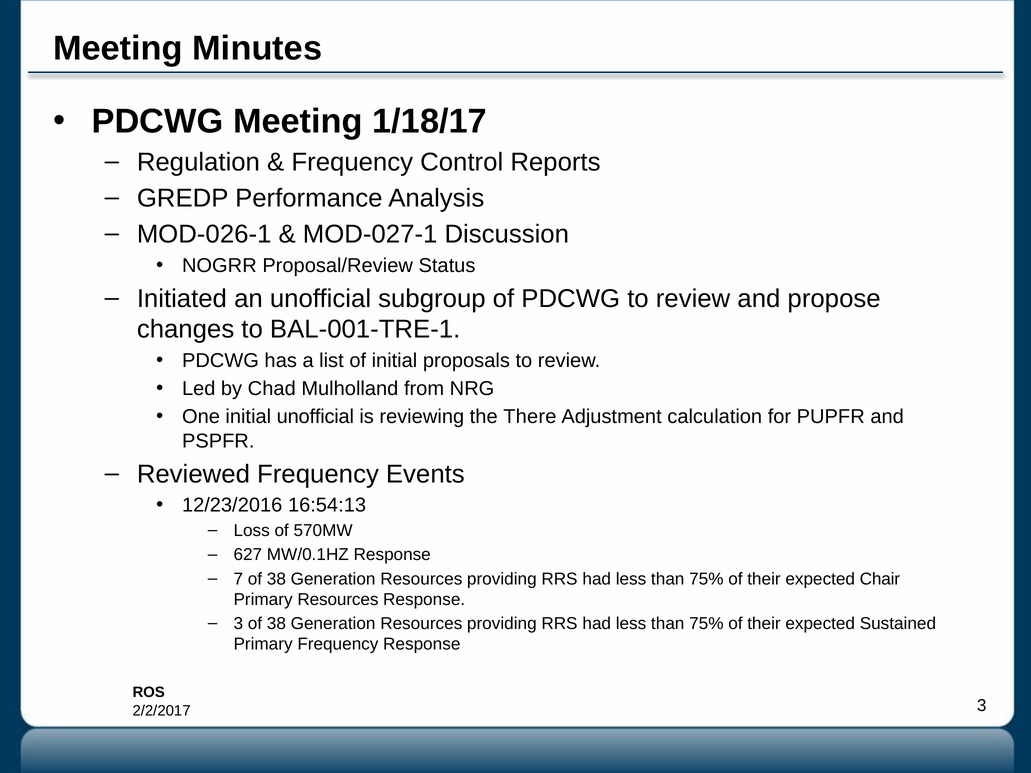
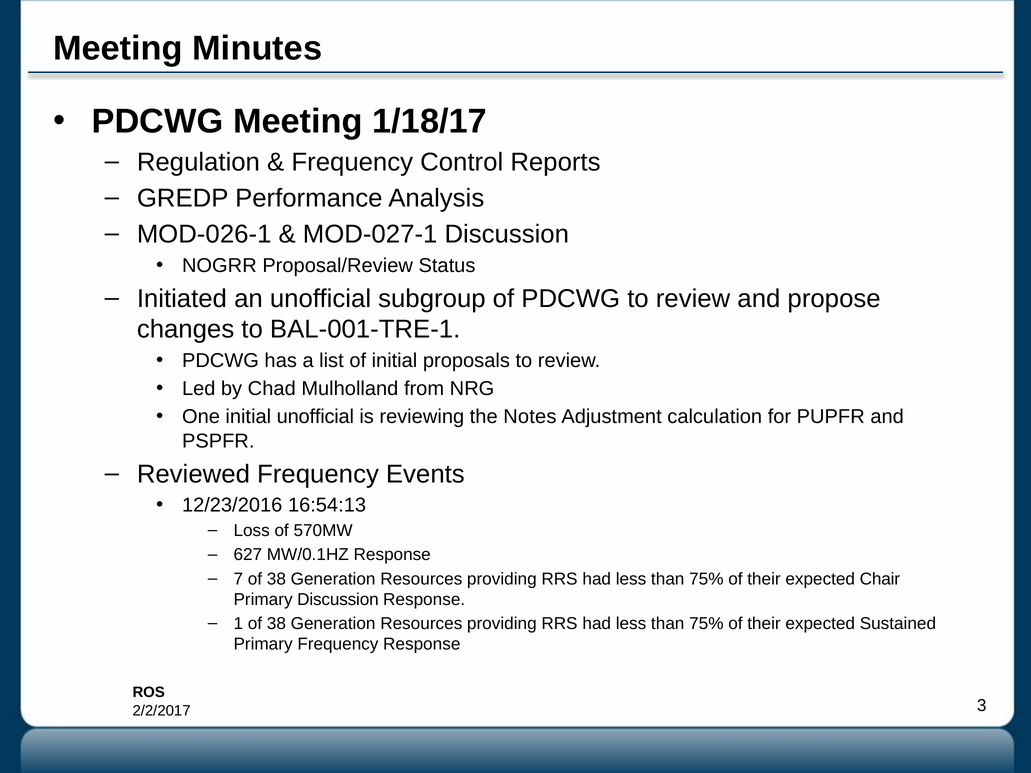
There: There -> Notes (530, 417)
Primary Resources: Resources -> Discussion (338, 600)
3: 3 -> 1 (238, 624)
